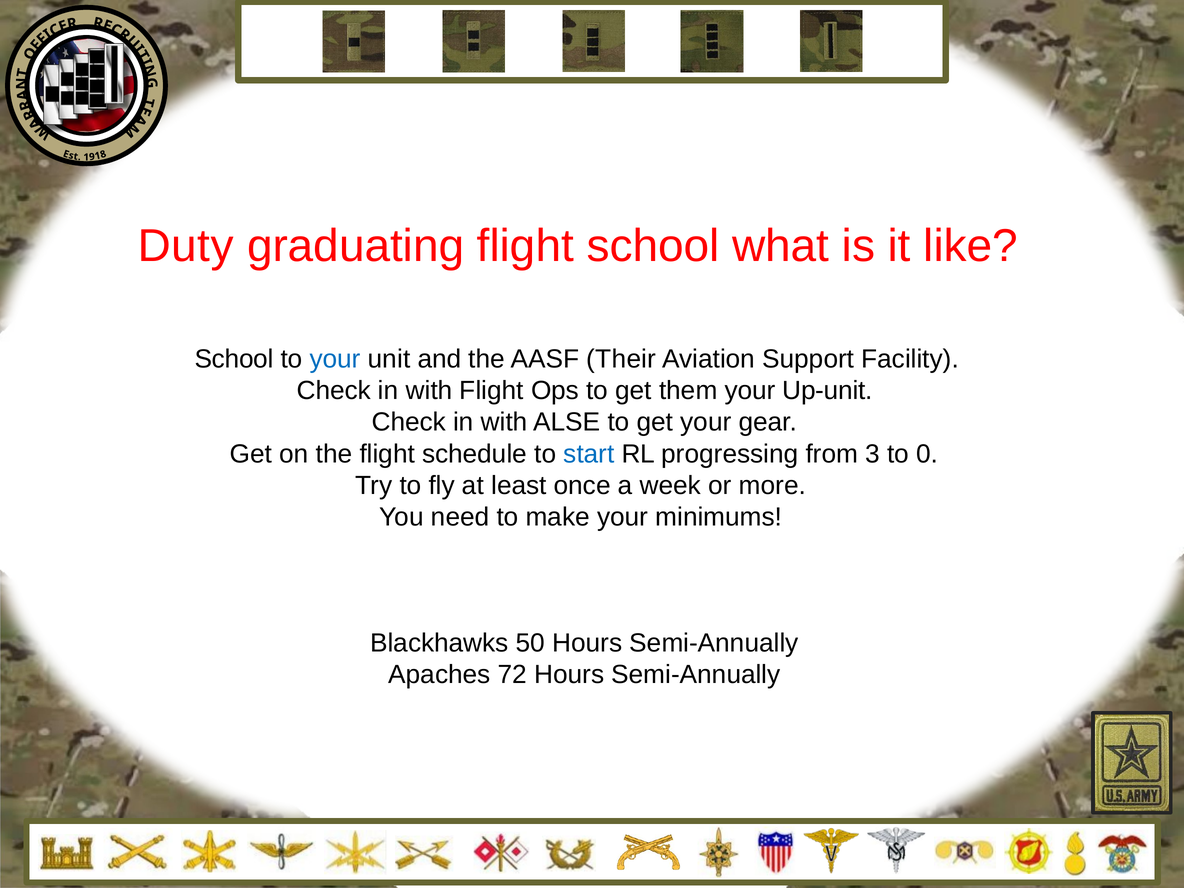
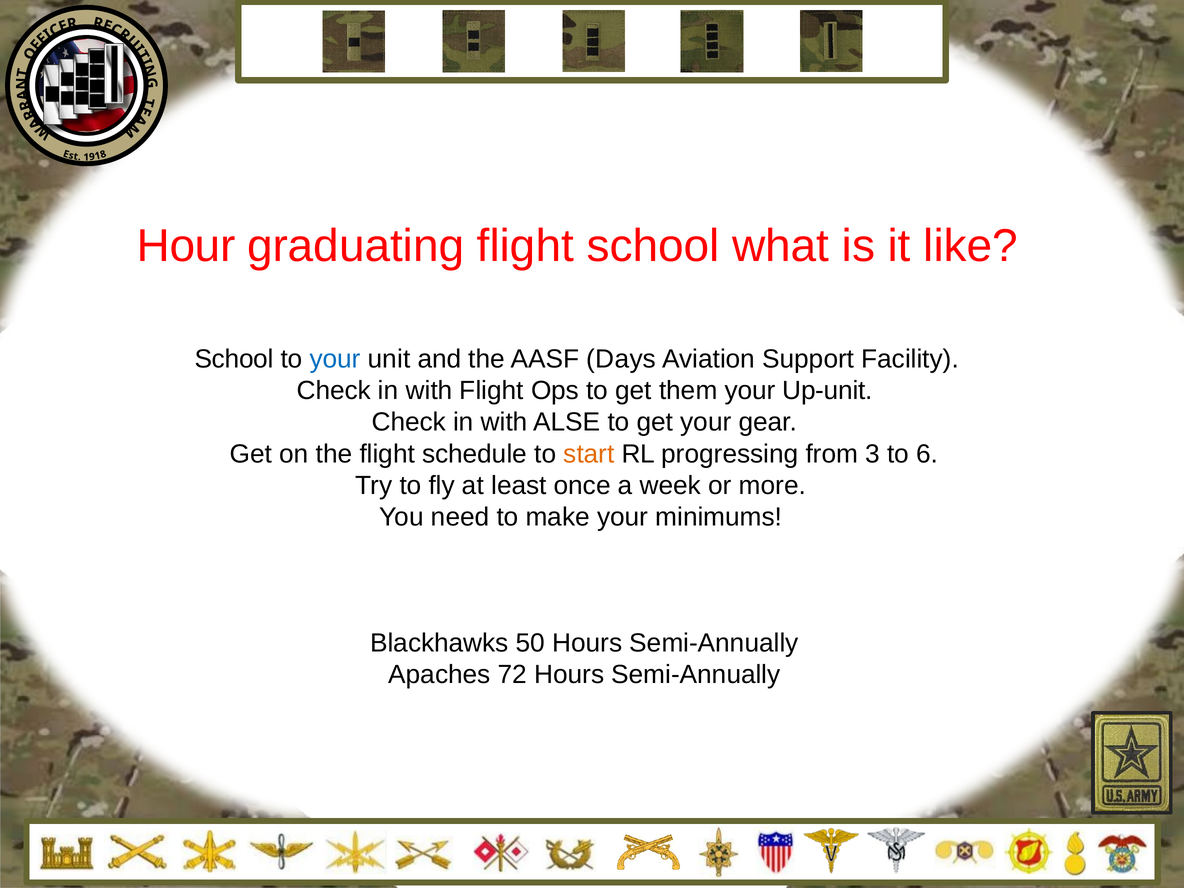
Duty: Duty -> Hour (186, 246)
Their: Their -> Days (621, 359)
start colour: blue -> orange (589, 454)
0: 0 -> 6 (927, 454)
